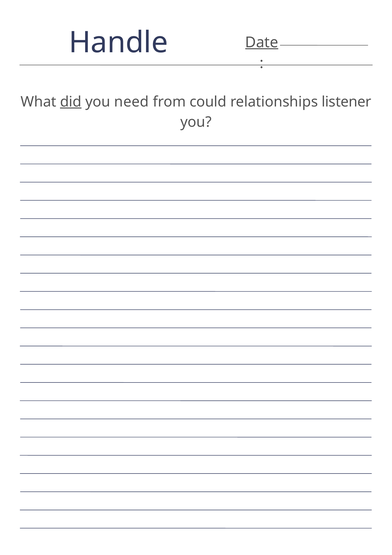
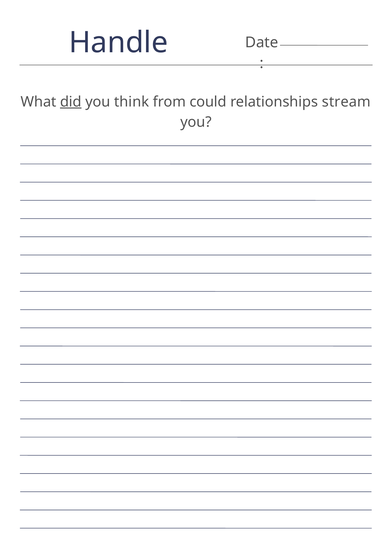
Date underline: present -> none (262, 42)
need: need -> think (132, 102)
listener: listener -> stream (346, 102)
